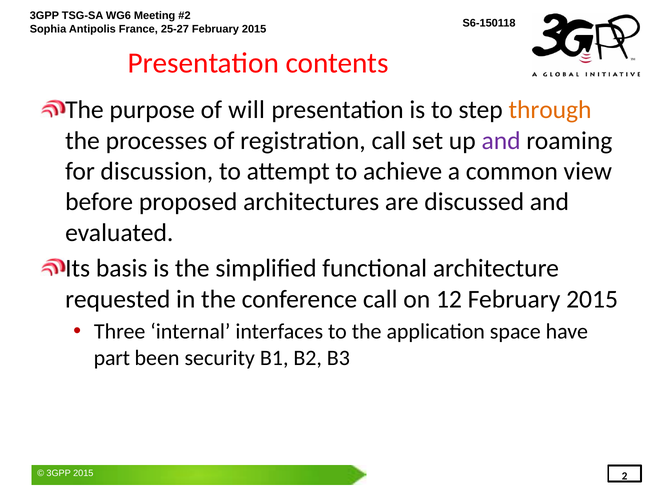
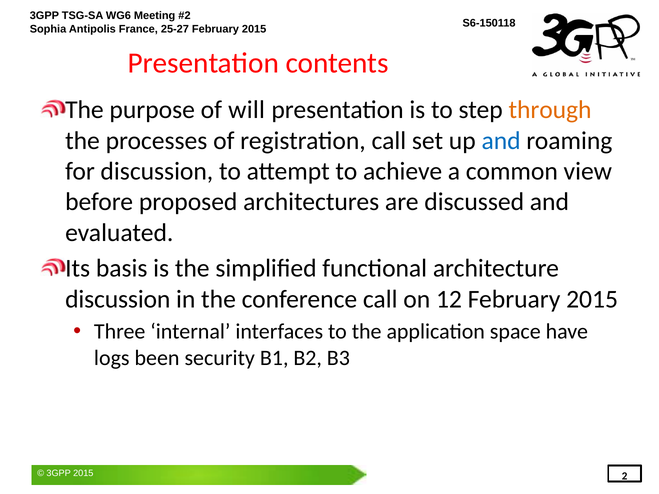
and colour: purple -> blue (501, 141)
requested: requested -> discussion (118, 299)
part: part -> logs (112, 358)
